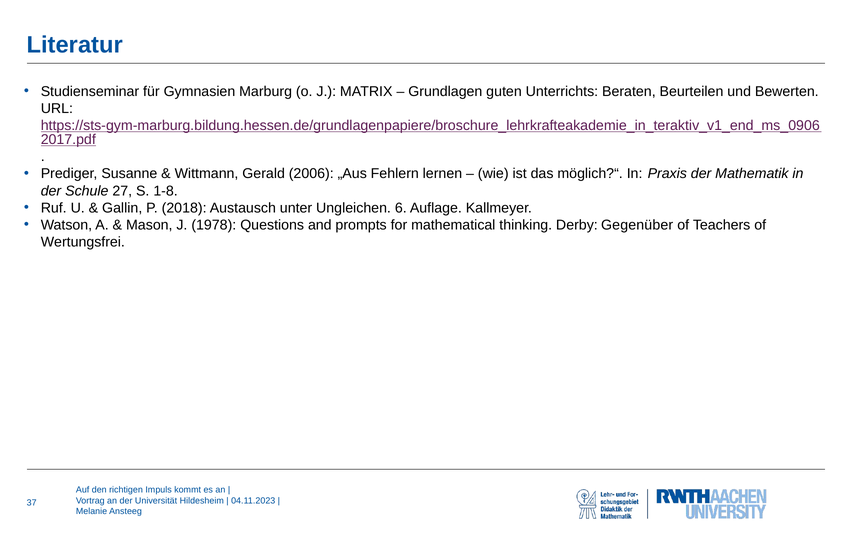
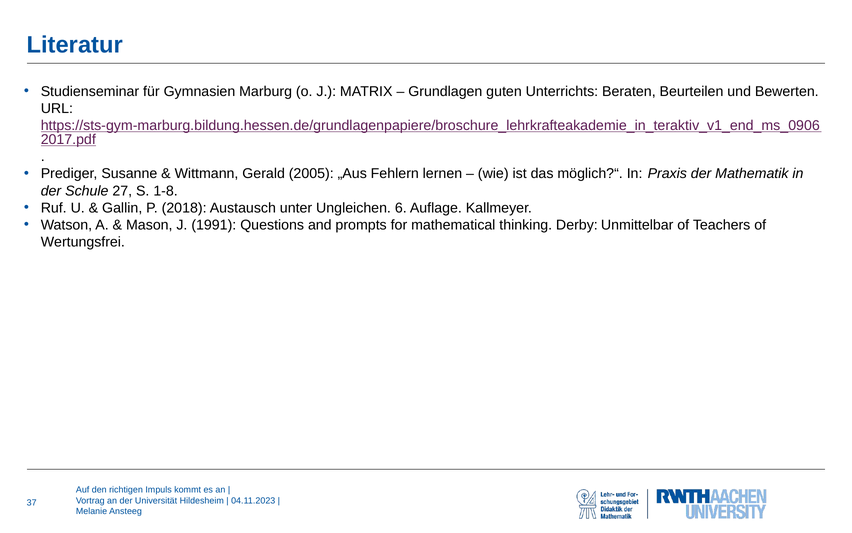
2006: 2006 -> 2005 (311, 174)
1978: 1978 -> 1991 (214, 225)
Gegenüber: Gegenüber -> Unmittelbar (637, 225)
